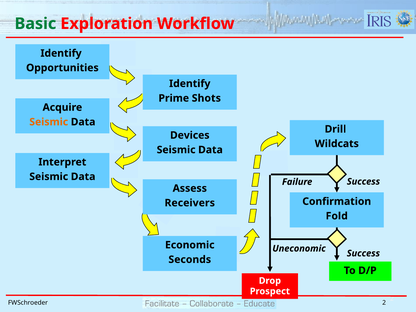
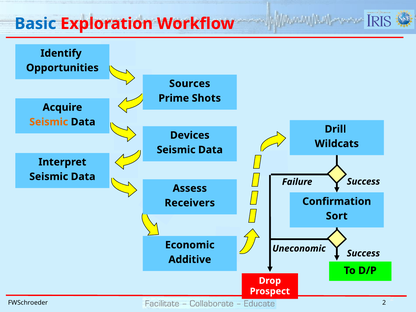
Basic colour: green -> blue (35, 24)
Identify: Identify -> Sources (190, 84)
Fold: Fold -> Sort (337, 216)
Seconds: Seconds -> Additive (190, 260)
